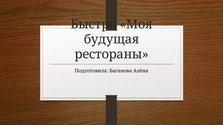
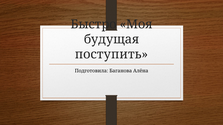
рестораны: рестораны -> поступить (111, 54)
